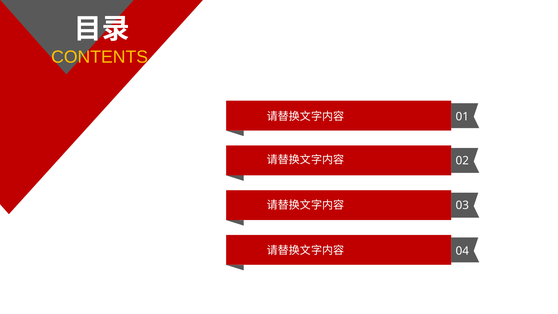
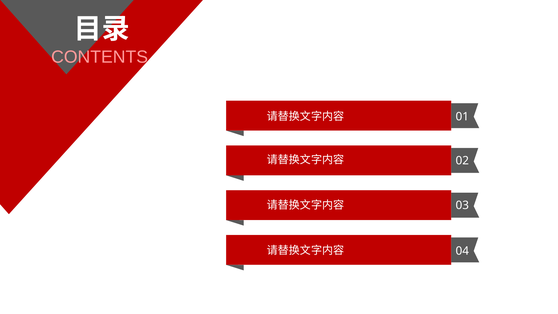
CONTENTS colour: yellow -> pink (100, 57)
